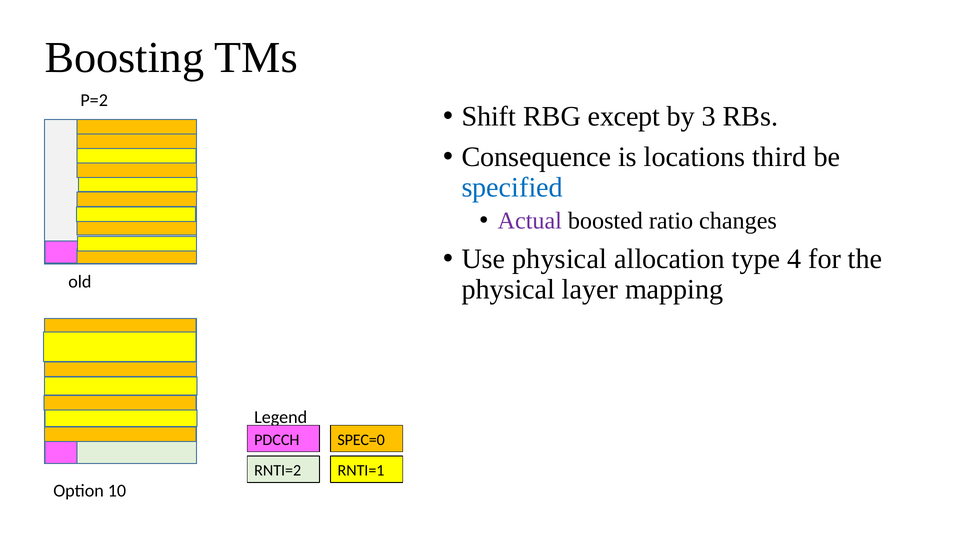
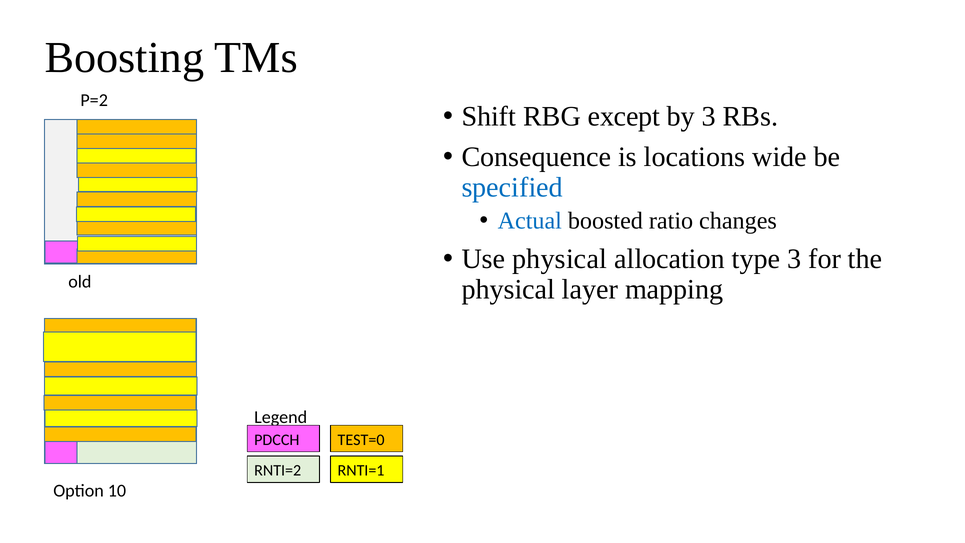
third: third -> wide (780, 157)
Actual colour: purple -> blue (530, 220)
type 4: 4 -> 3 (794, 259)
SPEC=0: SPEC=0 -> TEST=0 (361, 440)
